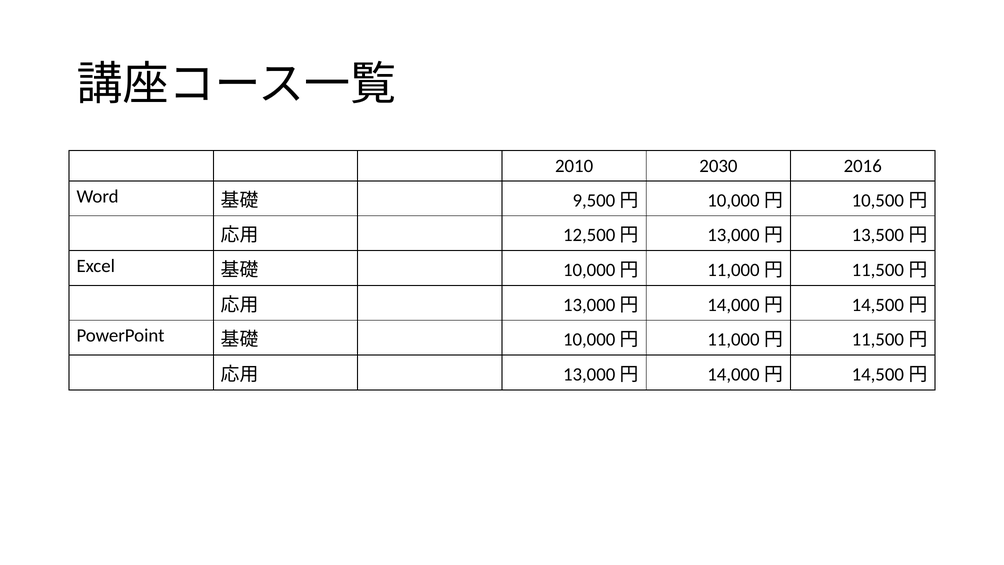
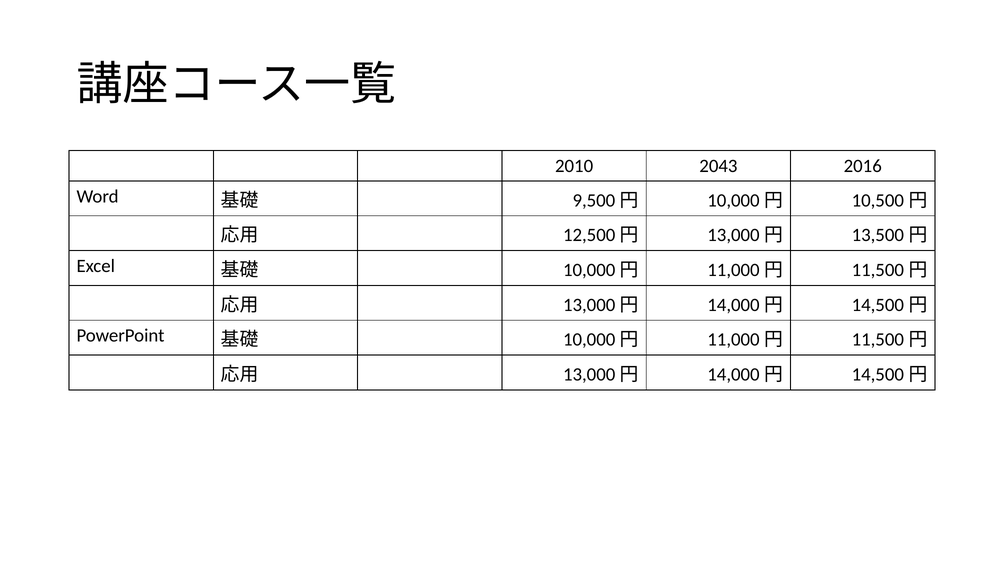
2030: 2030 -> 2043 (718, 166)
